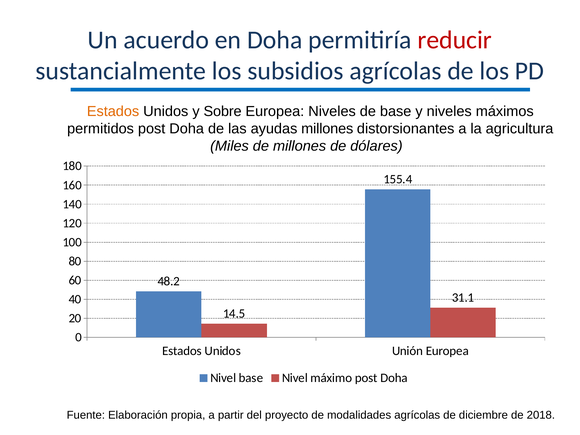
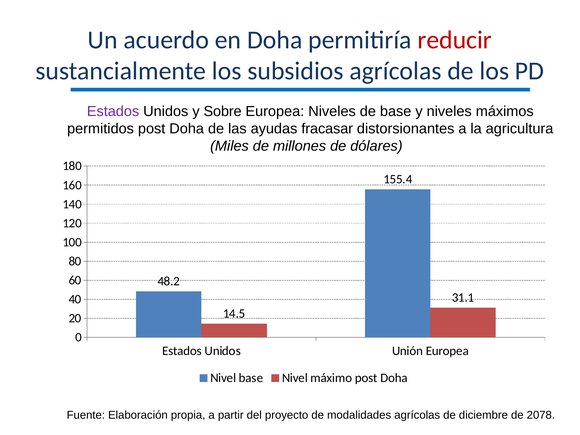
Estados colour: orange -> purple (113, 111)
ayudas millones: millones -> fracasar (327, 129)
2018: 2018 -> 2078 (541, 415)
